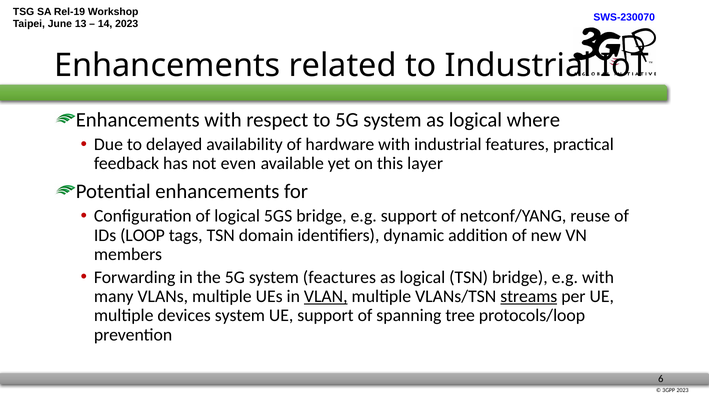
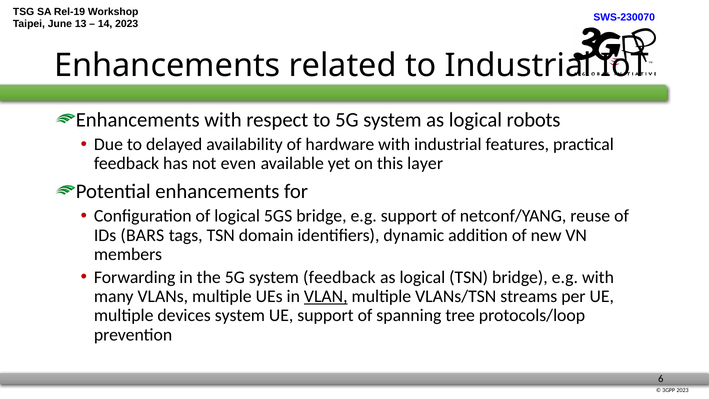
where: where -> robots (533, 120)
LOOP: LOOP -> BARS (142, 235)
system feactures: feactures -> feedback (339, 277)
streams underline: present -> none (529, 296)
